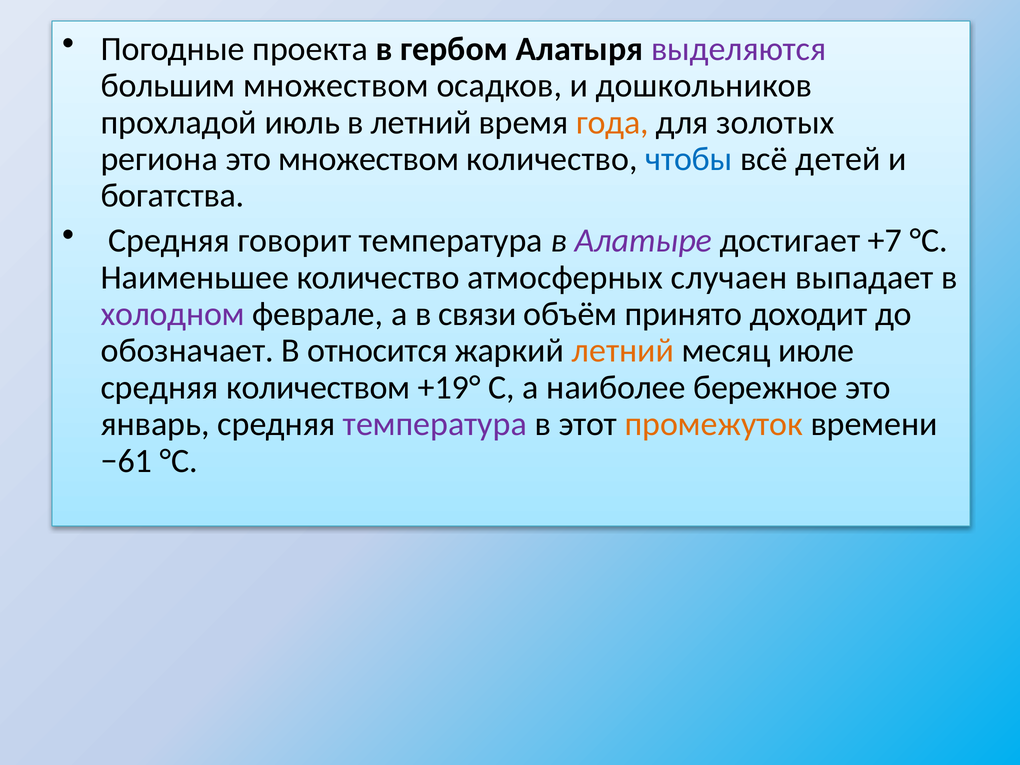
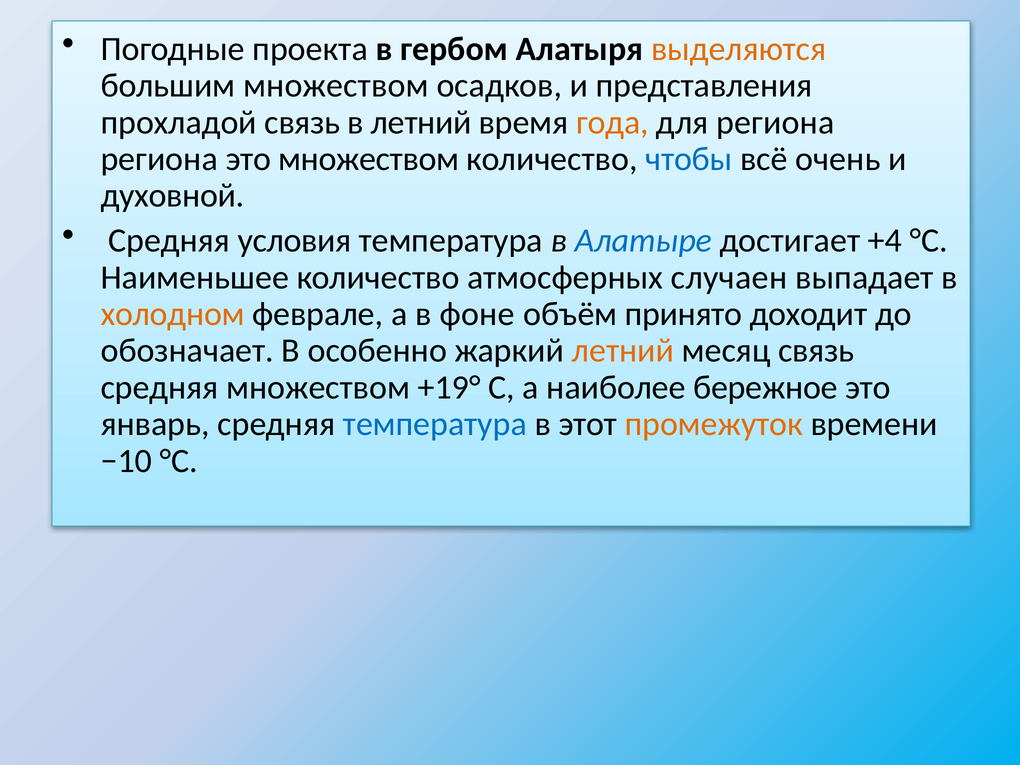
выделяются colour: purple -> orange (739, 49)
дошкольников: дошкольников -> представления (704, 86)
прохладой июль: июль -> связь (302, 122)
для золотых: золотых -> региона (775, 122)
детей: детей -> очень (838, 159)
богатства: богатства -> духовной (172, 196)
говорит: говорит -> условия (295, 241)
Алатыре colour: purple -> blue (643, 241)
+7: +7 -> +4 (885, 241)
холодном colour: purple -> orange (173, 314)
связи: связи -> фоне (477, 314)
относится: относится -> особенно (377, 351)
месяц июле: июле -> связь (816, 351)
средняя количеством: количеством -> множеством (318, 387)
температура colour: purple -> blue (435, 424)
−61: −61 -> −10 (126, 461)
